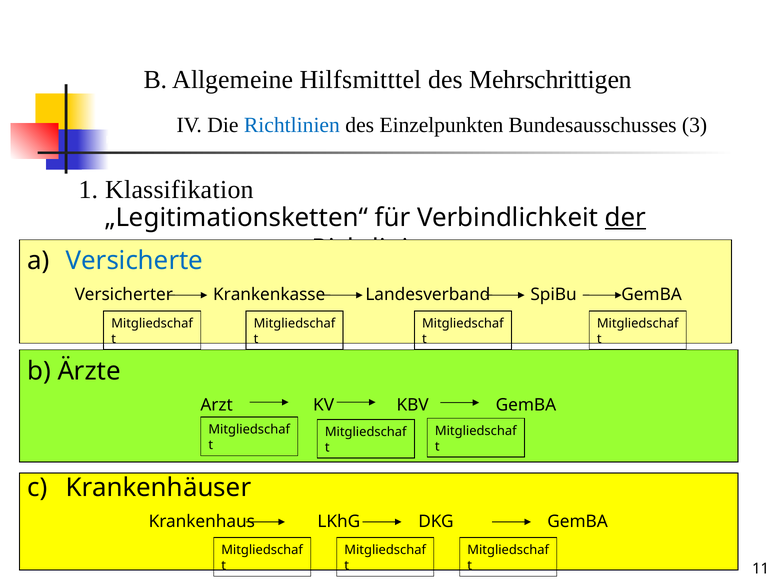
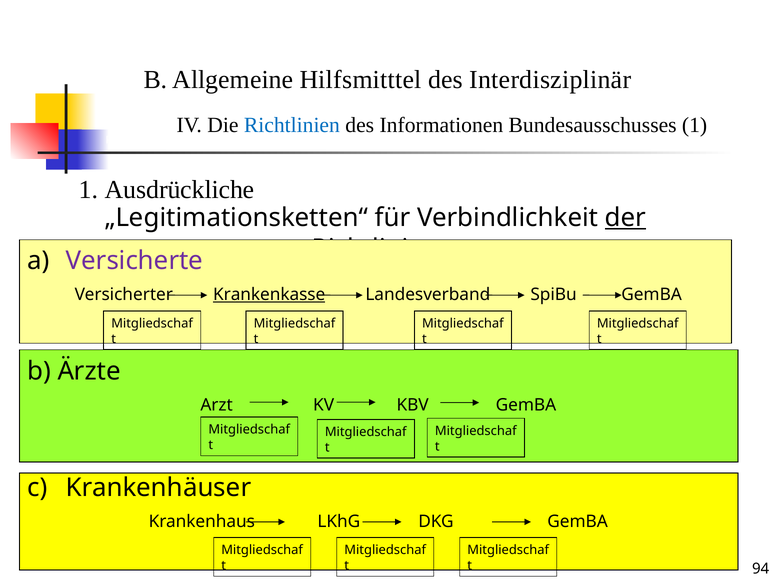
Mehrschrittigen: Mehrschrittigen -> Interdisziplinär (550, 79)
Einzelpunkten: Einzelpunkten -> Informationen (441, 125)
Bundesausschusses 3: 3 -> 1 (695, 125)
Klassifikation: Klassifikation -> Ausdrückliche (180, 189)
Versicherte colour: blue -> purple (134, 261)
Krankenkasse underline: none -> present (269, 295)
11: 11 -> 94 (761, 568)
